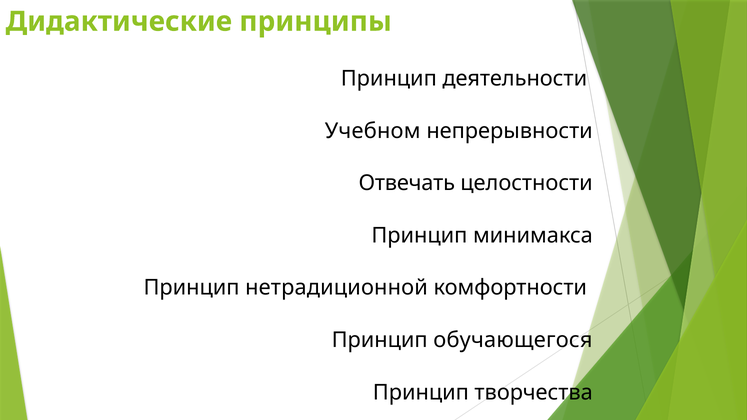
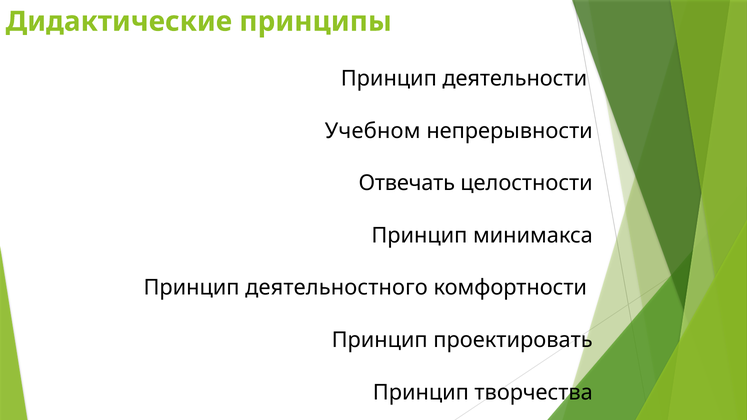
нетрадиционной: нетрадиционной -> деятельностного (336, 288)
обучающегося: обучающегося -> проектировать (513, 340)
